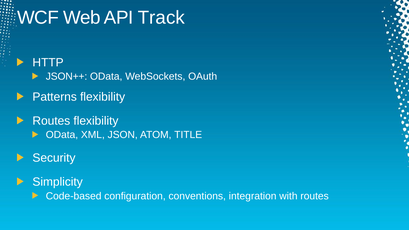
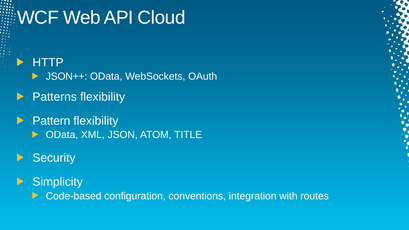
Track: Track -> Cloud (162, 18)
Routes: Routes -> Pattern (51, 121)
